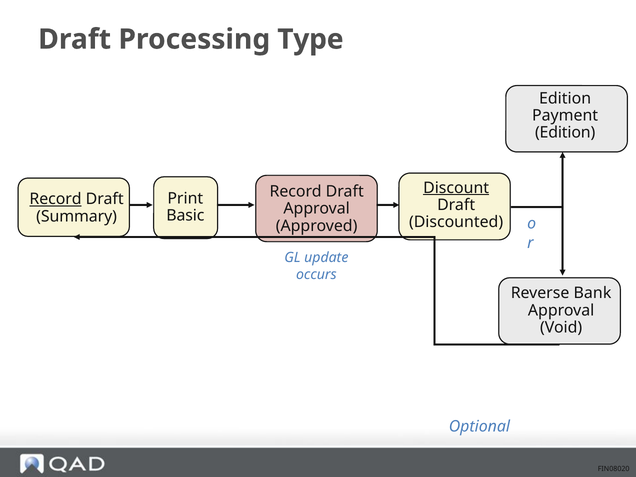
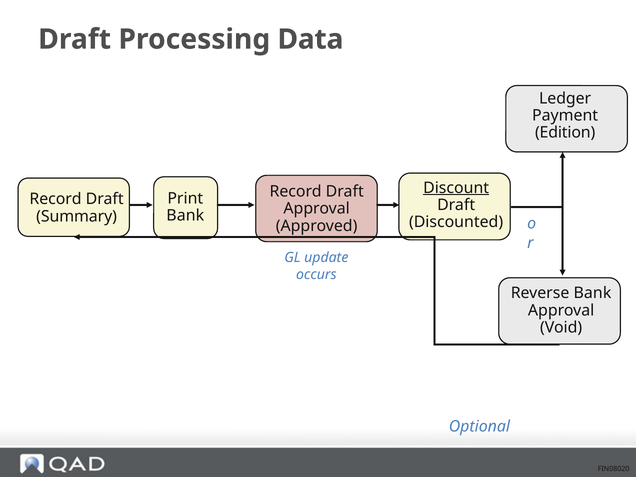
Type: Type -> Data (310, 39)
Edition: Edition -> Ledger (565, 98)
Record underline: present -> none (56, 199)
Basic: Basic -> Bank (185, 216)
